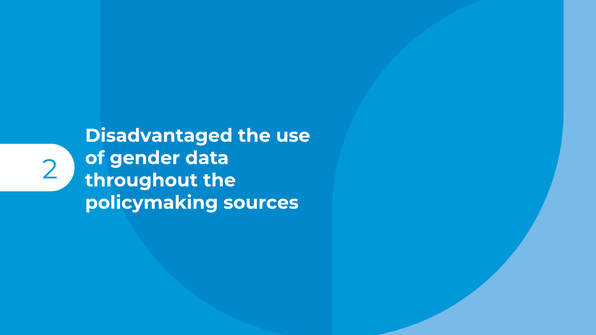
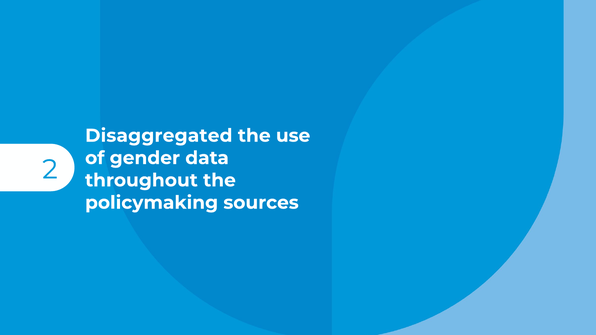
Disadvantaged: Disadvantaged -> Disaggregated (159, 136)
